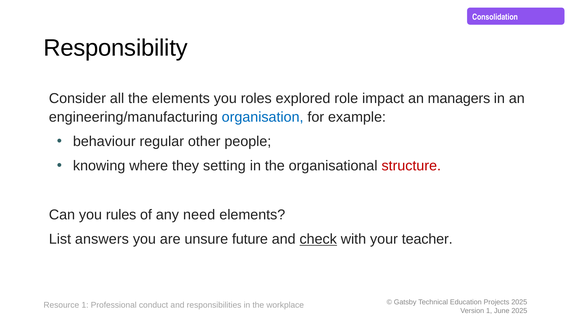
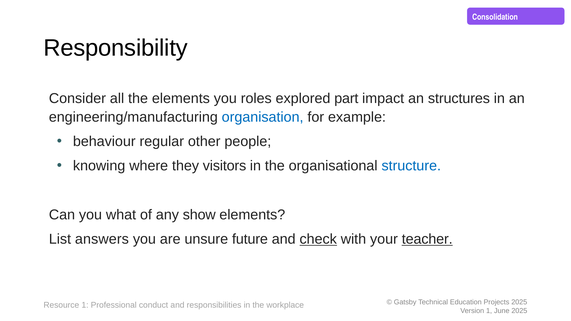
role: role -> part (346, 99)
managers: managers -> structures (459, 99)
setting: setting -> visitors (225, 166)
structure colour: red -> blue (411, 166)
rules: rules -> what (121, 215)
need: need -> show (199, 215)
teacher underline: none -> present (427, 239)
